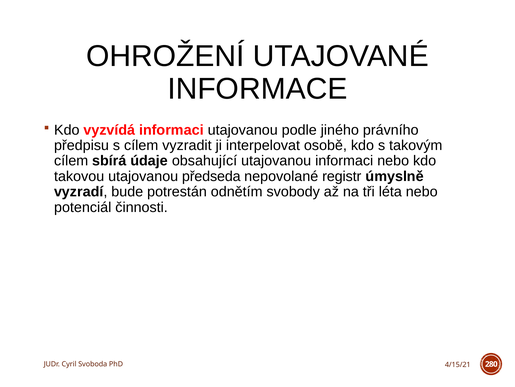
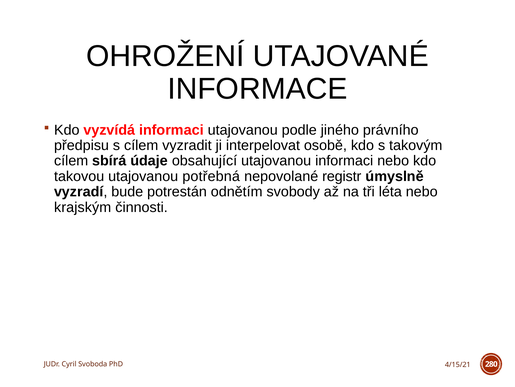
předseda: předseda -> potřebná (211, 176)
potenciál: potenciál -> krajským (83, 207)
